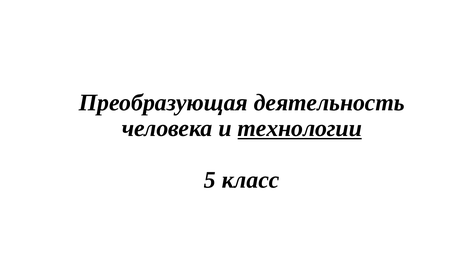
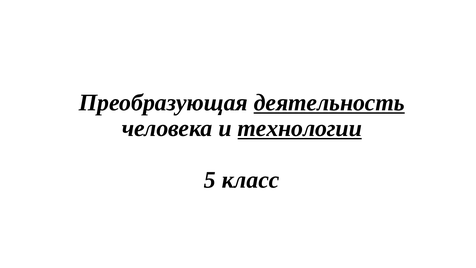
деятельность underline: none -> present (329, 103)
